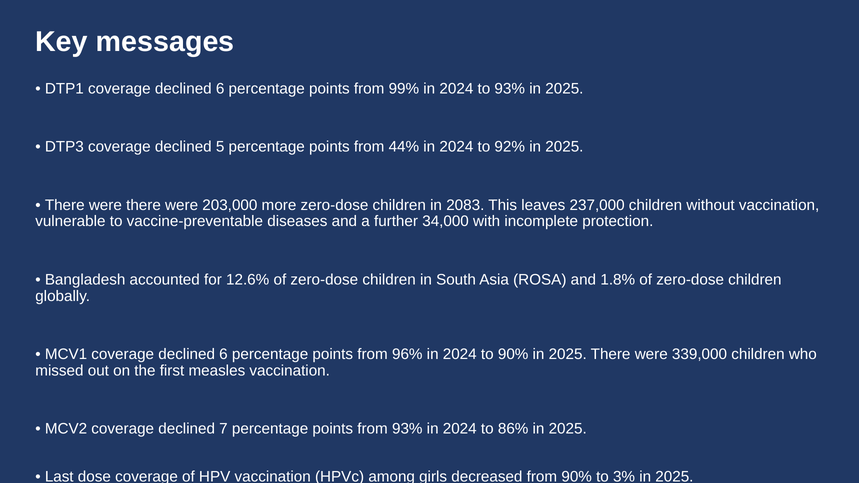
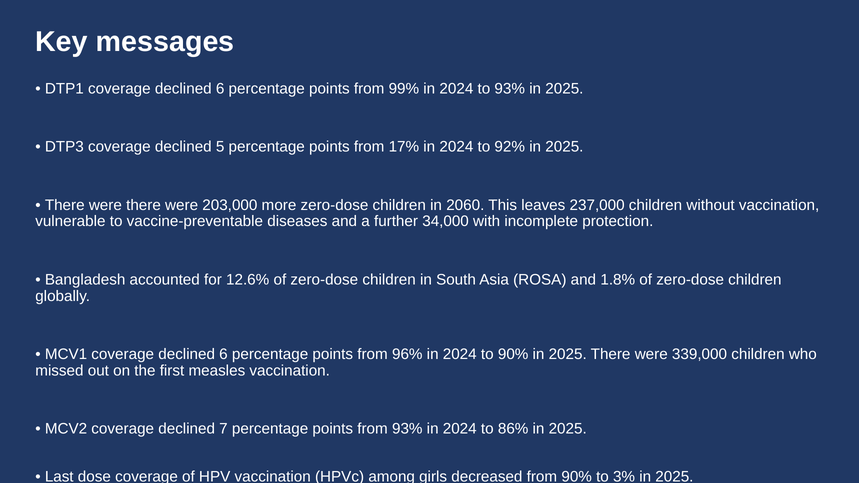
44%: 44% -> 17% (404, 147)
2083: 2083 -> 2060 (465, 205)
